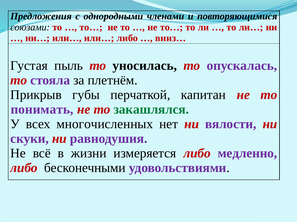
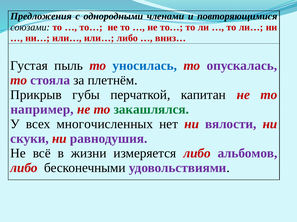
уносилась colour: black -> blue (145, 66)
понимать: понимать -> например (42, 110)
медленно: медленно -> альбомов (247, 154)
